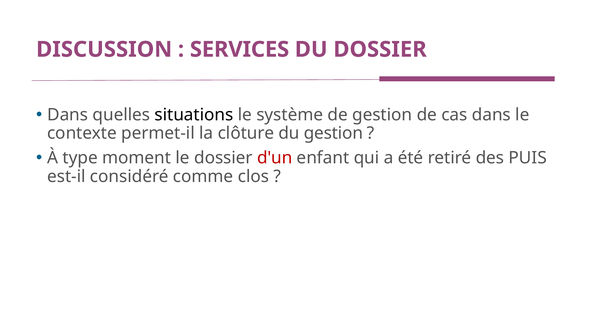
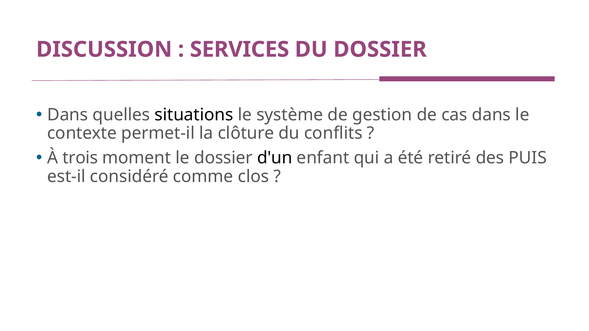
du gestion: gestion -> conflits (333, 133)
type: type -> trois (80, 158)
d'un colour: red -> black (275, 158)
